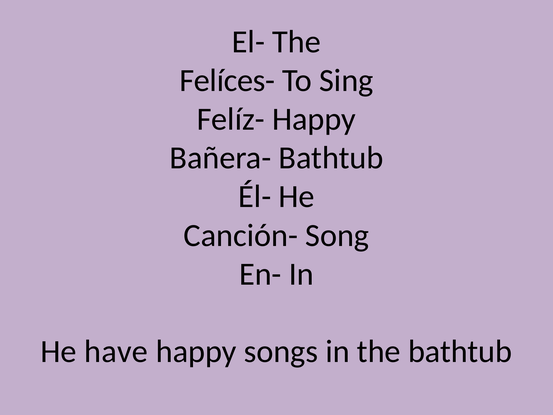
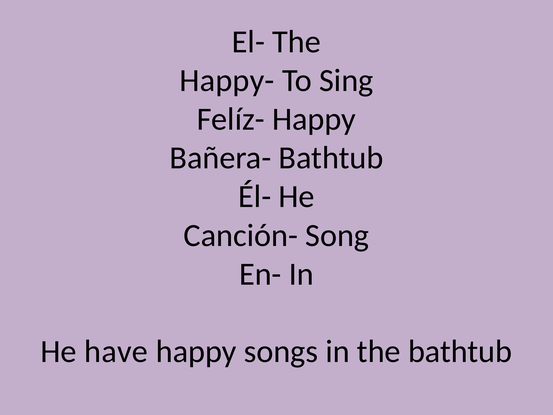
Felíces-: Felíces- -> Happy- (227, 80)
